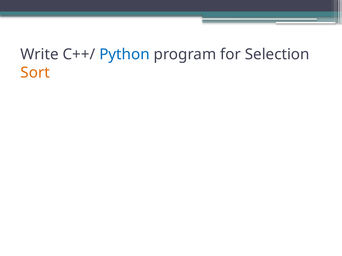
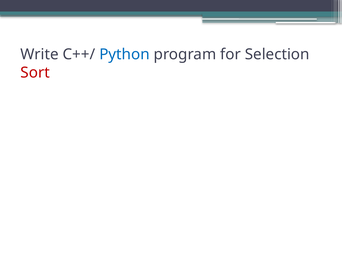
Sort colour: orange -> red (35, 73)
